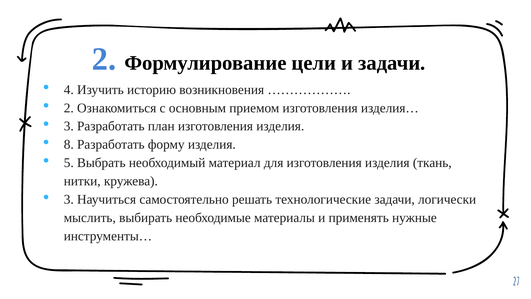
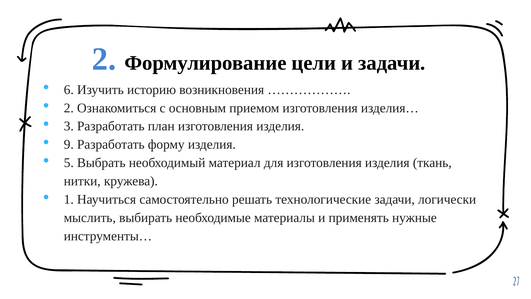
4: 4 -> 6 (69, 90)
8: 8 -> 9 (69, 144)
3: 3 -> 1 (69, 199)
